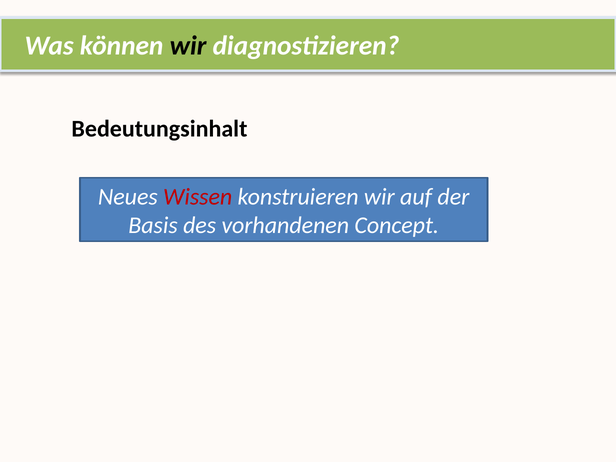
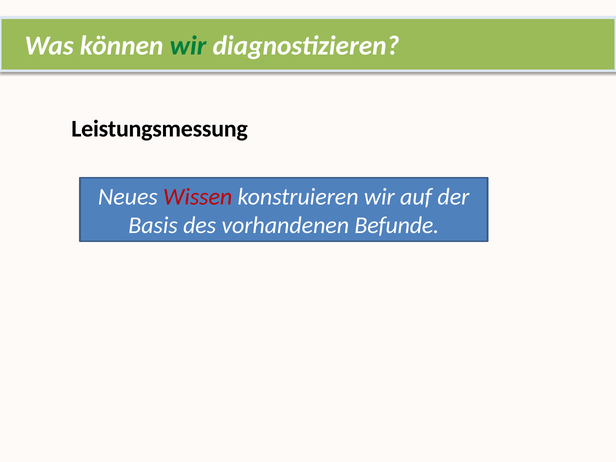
wir colour: black -> green (188, 46)
Bedeutungsinhalt: Bedeutungsinhalt -> Leistungsmessung (160, 129)
Concept: Concept -> Befunde (397, 225)
